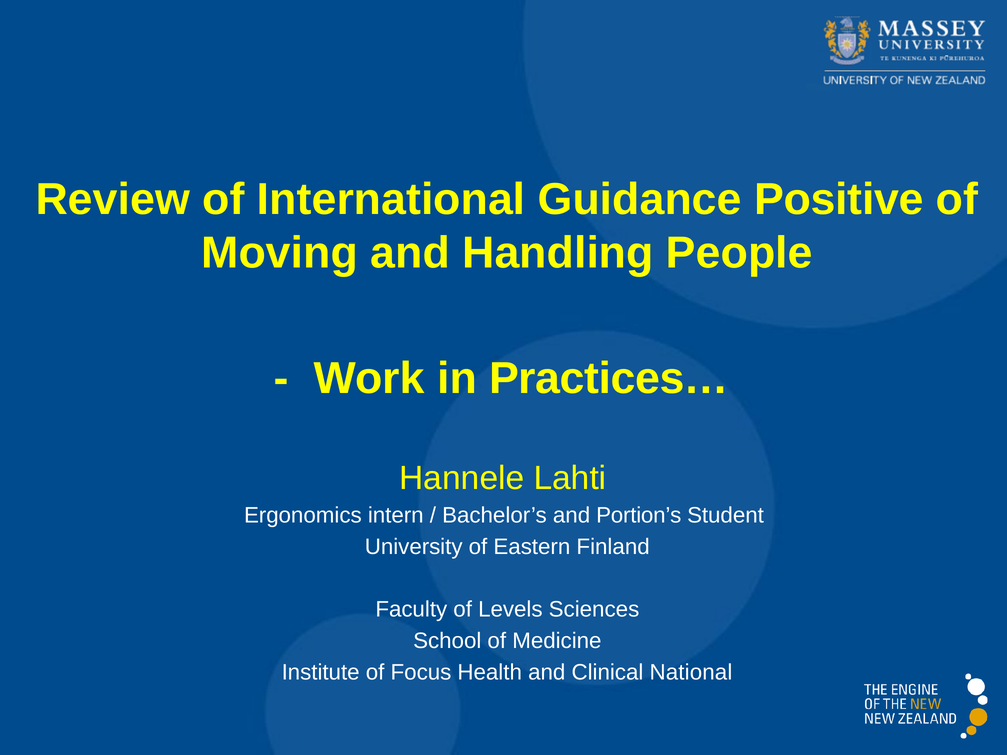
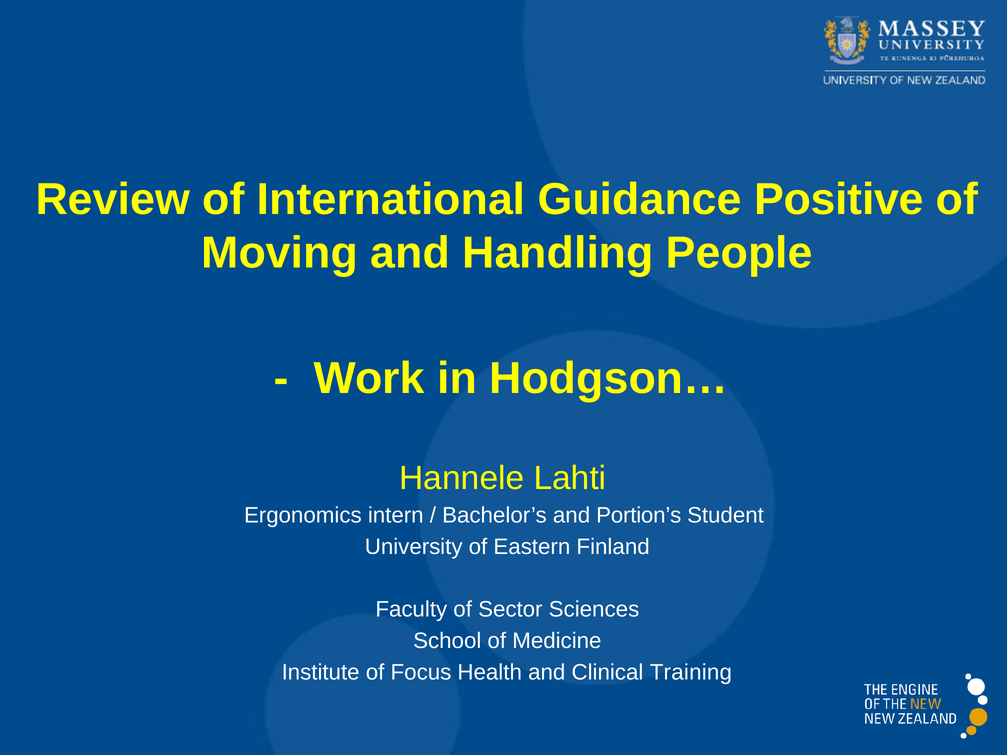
Practices…: Practices… -> Hodgson… (609, 379)
Levels: Levels -> Sector (510, 610)
National: National -> Training (691, 672)
